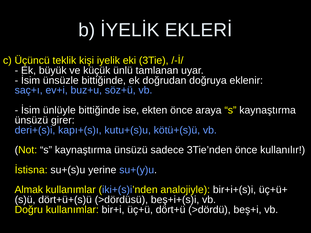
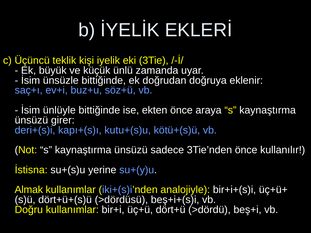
tamlanan: tamlanan -> zamanda (157, 70)
